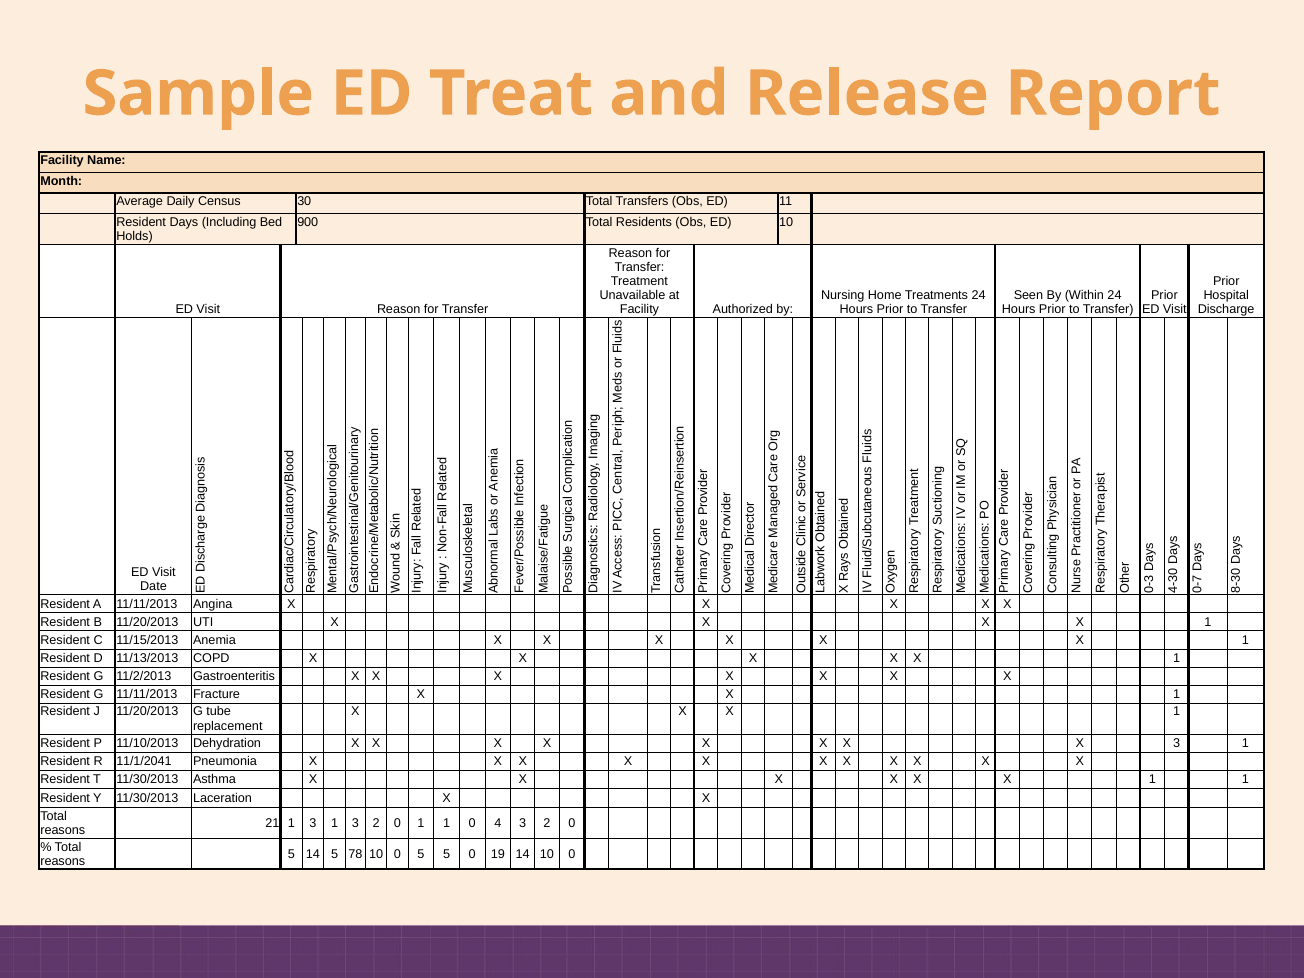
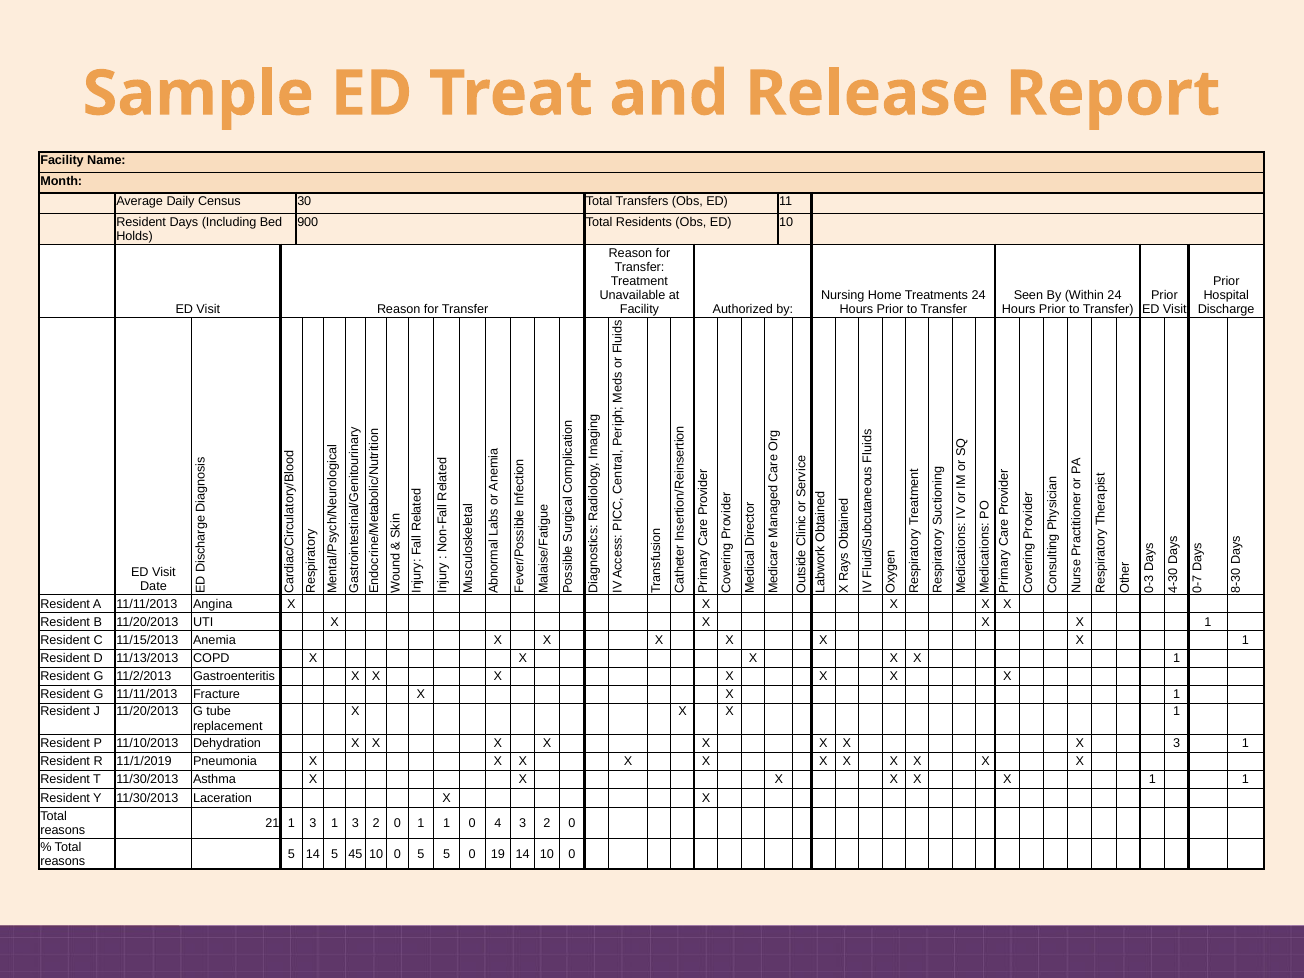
11/1/2041: 11/1/2041 -> 11/1/2019 (144, 761)
78: 78 -> 45 (355, 854)
